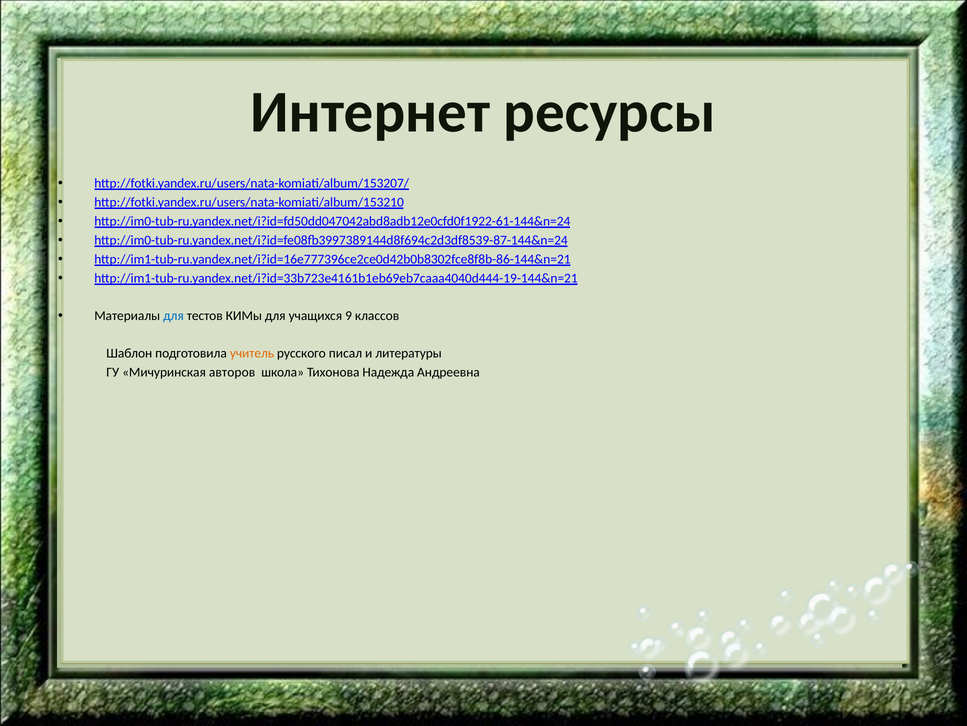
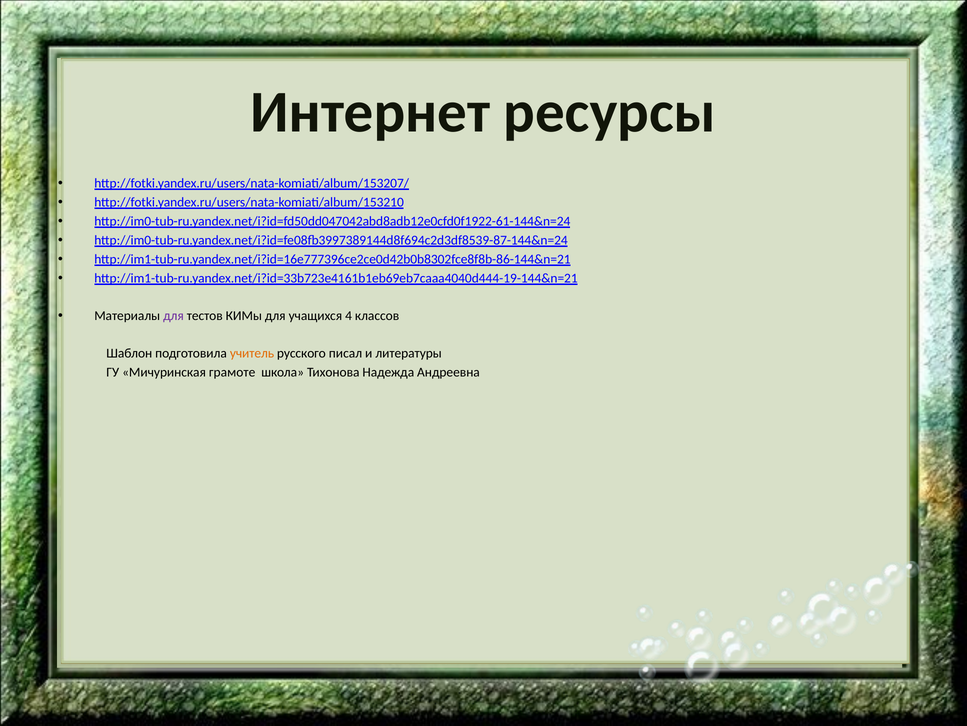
для colour: blue -> purple (173, 316)
9: 9 -> 4 (349, 316)
авторов: авторов -> грамоте (232, 372)
